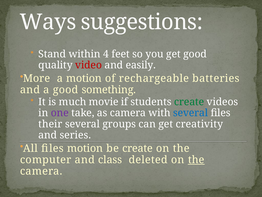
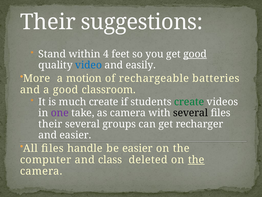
Ways: Ways -> Their (48, 22)
good underline: none -> present (195, 54)
video colour: red -> blue (89, 65)
something: something -> classroom (109, 90)
much movie: movie -> create (104, 102)
several colour: blue -> black (191, 113)
creativity: creativity -> recharger (199, 124)
and series: series -> easier (75, 135)
files motion: motion -> handle (85, 148)
be create: create -> easier (137, 148)
